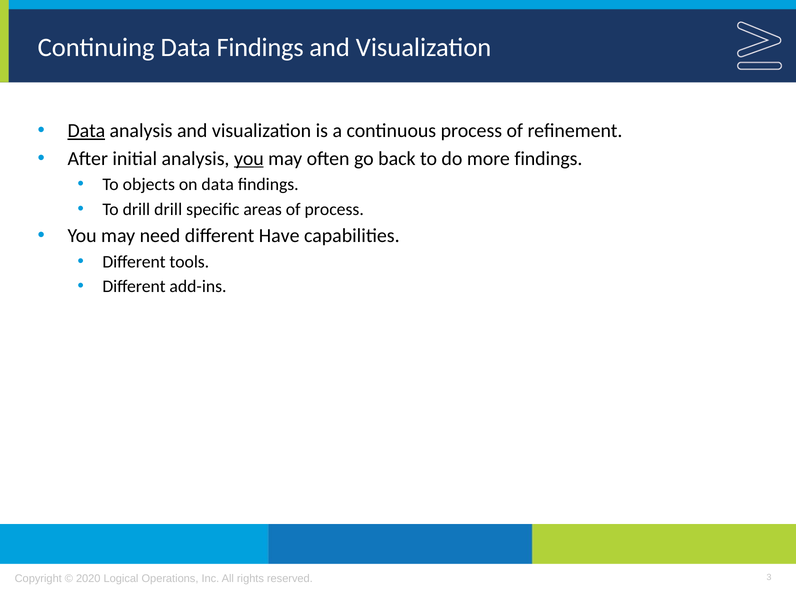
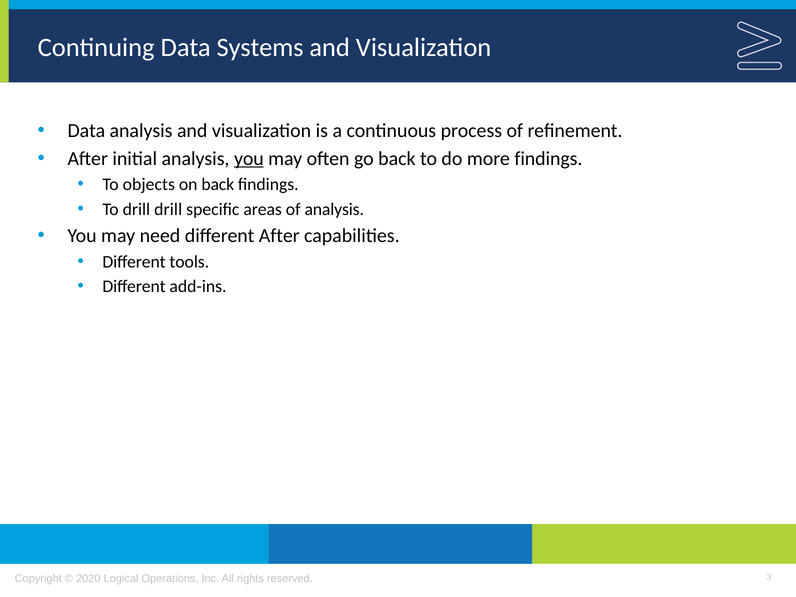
Continuing Data Findings: Findings -> Systems (260, 47)
Data underline: present -> none (86, 131)
on data: data -> back (218, 184)
of process: process -> analysis (334, 209)
different Have: Have -> After (279, 236)
